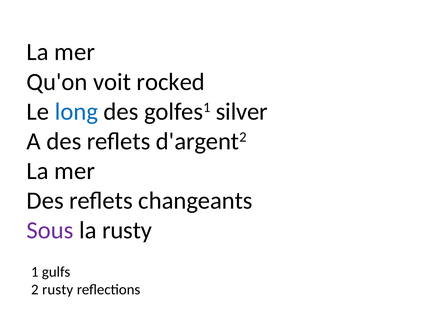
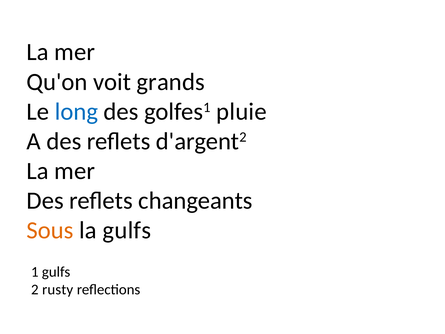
rocked: rocked -> grands (171, 82)
silver: silver -> pluie (242, 111)
Sous colour: purple -> orange (50, 230)
la rusty: rusty -> gulfs (127, 230)
